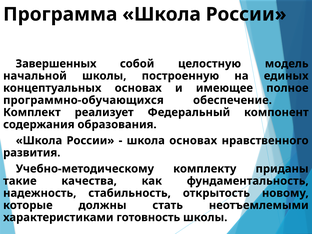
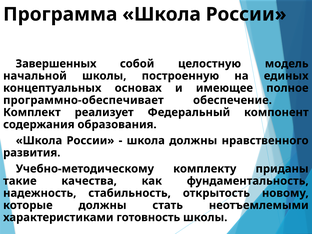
программно-обучающихся: программно-обучающихся -> программно-обеспечивает (83, 100)
школа основах: основах -> должны (193, 141)
